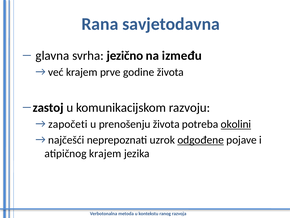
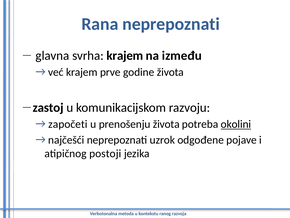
Rana savjetodavna: savjetodavna -> neprepoznati (171, 24)
svrha jezično: jezično -> krajem (125, 55)
odgođene underline: present -> none (201, 140)
atipičnog krajem: krajem -> postoji (105, 153)
